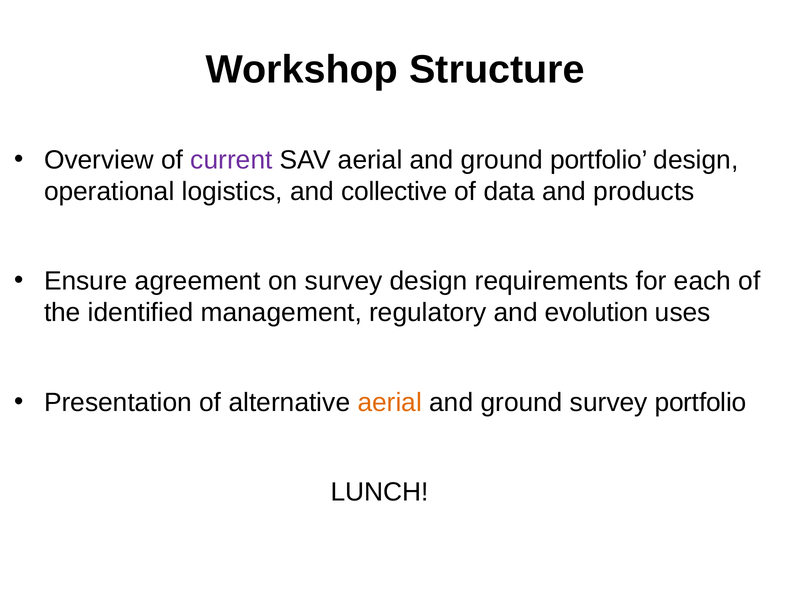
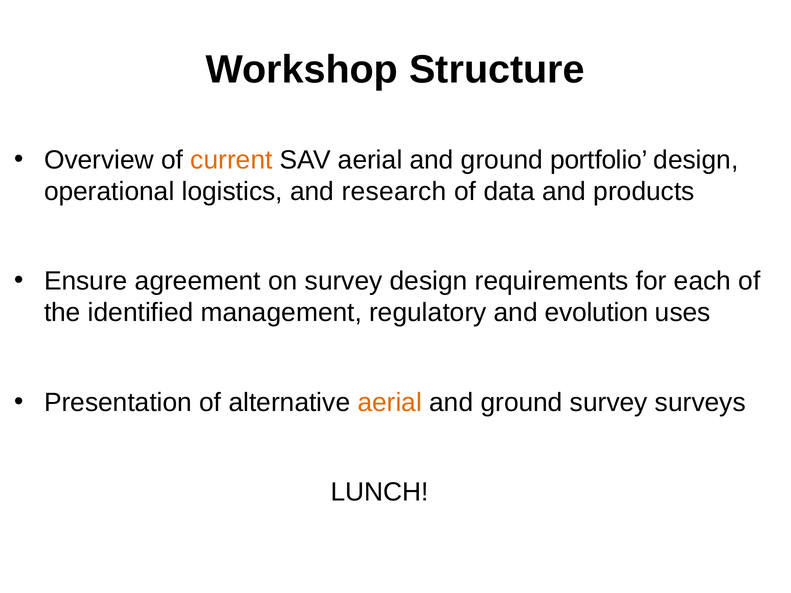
current colour: purple -> orange (231, 160)
collective: collective -> research (394, 192)
survey portfolio: portfolio -> surveys (700, 403)
